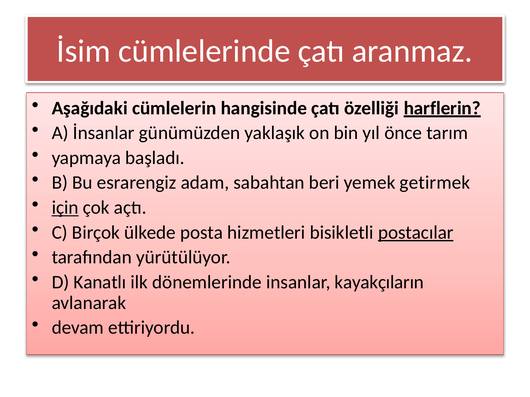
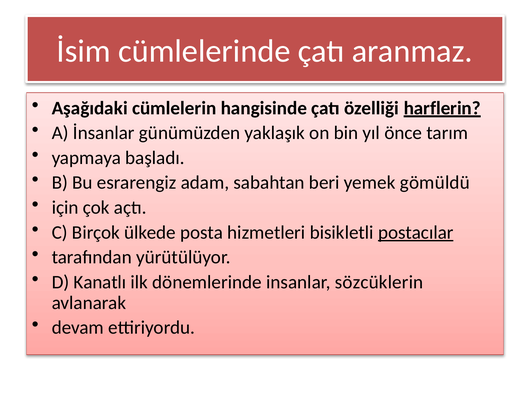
getirmek: getirmek -> gömüldü (435, 183)
için underline: present -> none (65, 208)
kayakçıların: kayakçıların -> sözcüklerin (379, 282)
